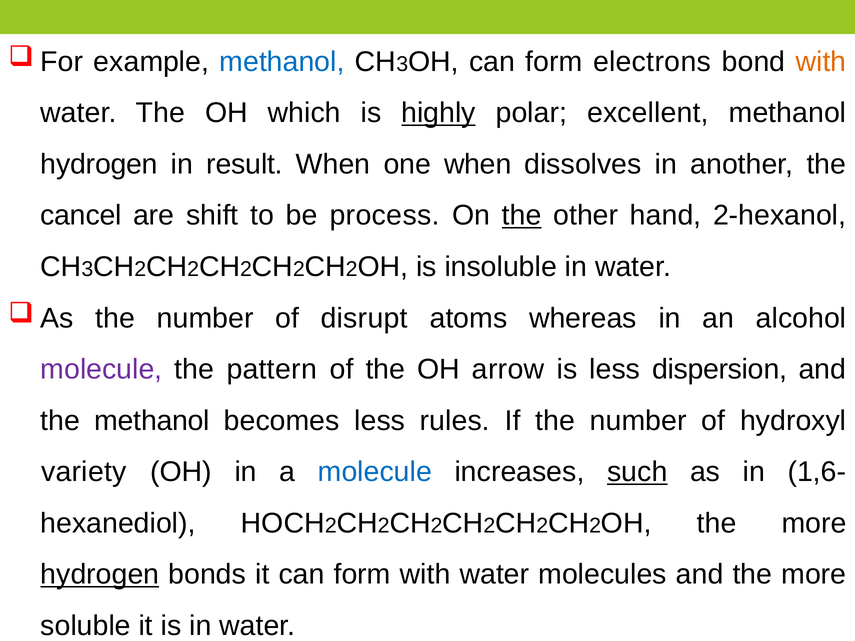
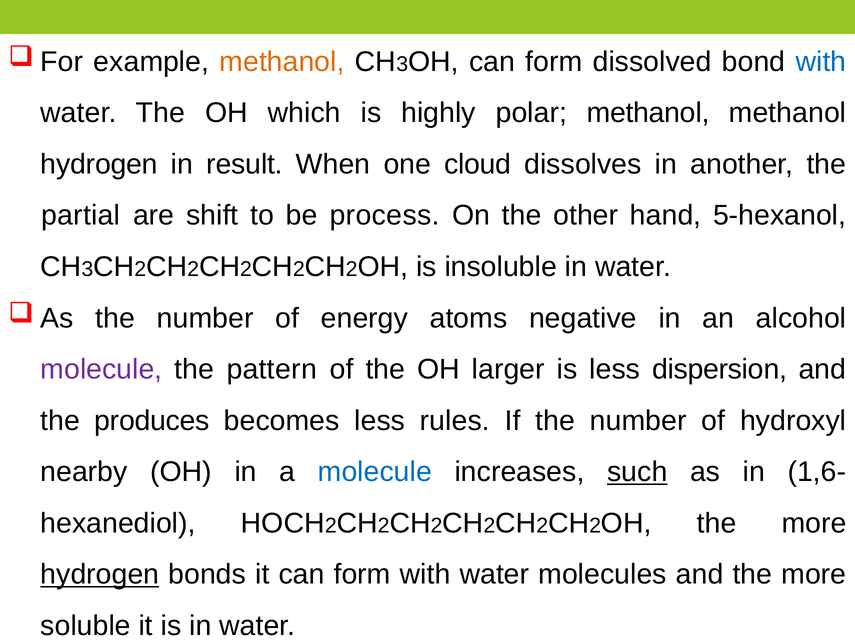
methanol colour: blue -> orange (282, 62)
electrons: electrons -> dissolved (652, 62)
with colour: orange -> blue (821, 62)
highly underline: present -> none (439, 113)
polar excellent: excellent -> methanol (648, 113)
one when: when -> cloud (478, 164)
cancel: cancel -> partial (81, 216)
the underline: present -> none (522, 216)
2-hexanol: 2-hexanol -> 5-hexanol (780, 216)
disrupt: disrupt -> energy (364, 318)
whereas: whereas -> negative (583, 318)
arrow: arrow -> larger (508, 370)
the methanol: methanol -> produces (152, 421)
variety: variety -> nearby (84, 472)
